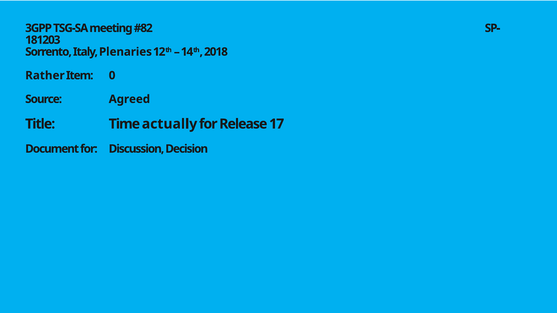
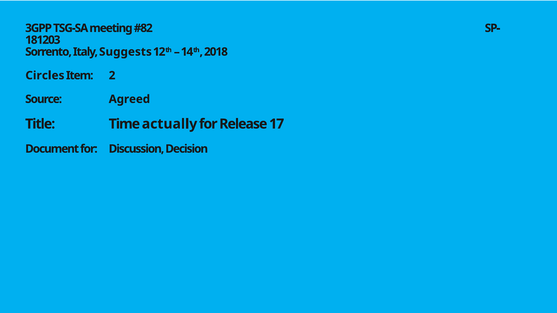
Plenaries: Plenaries -> Suggests (125, 52)
Rather: Rather -> Circles (45, 76)
0: 0 -> 2 (112, 76)
